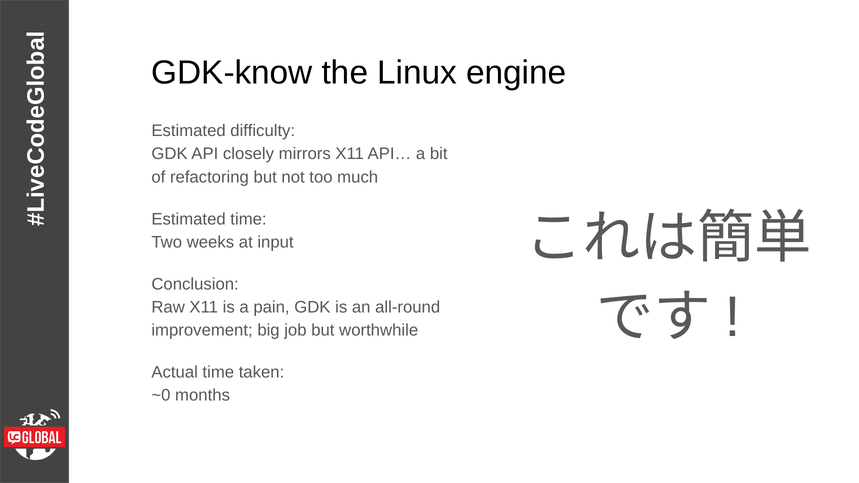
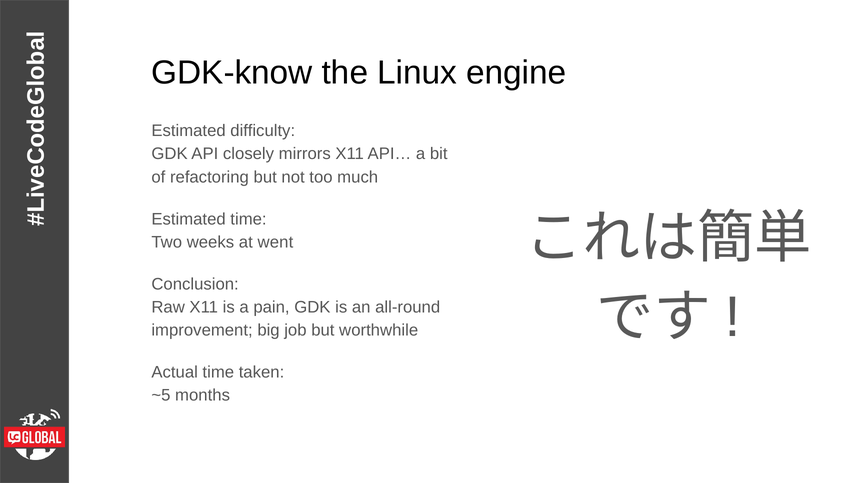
input: input -> went (275, 242)
~0: ~0 -> ~5 (161, 396)
